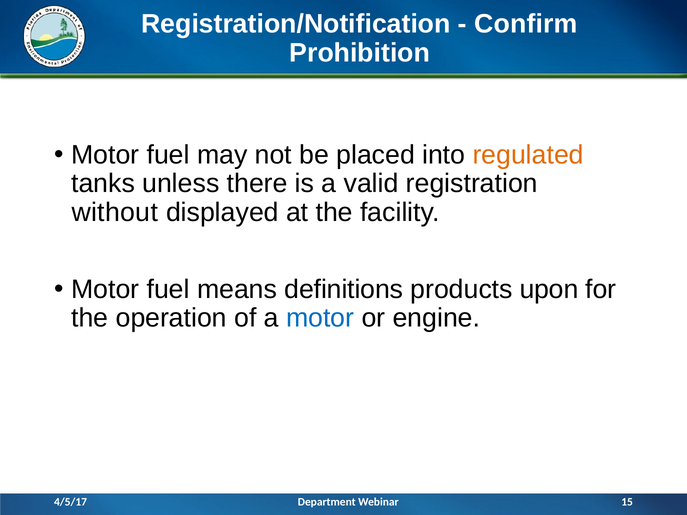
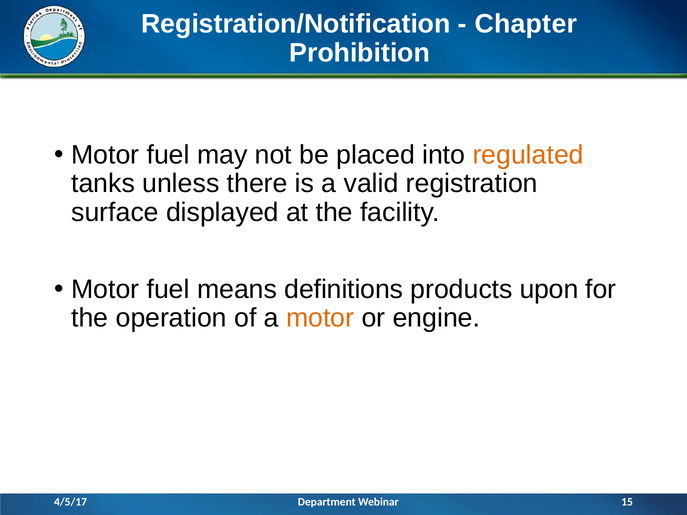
Confirm: Confirm -> Chapter (526, 24)
without: without -> surface (115, 213)
motor colour: blue -> orange (320, 318)
